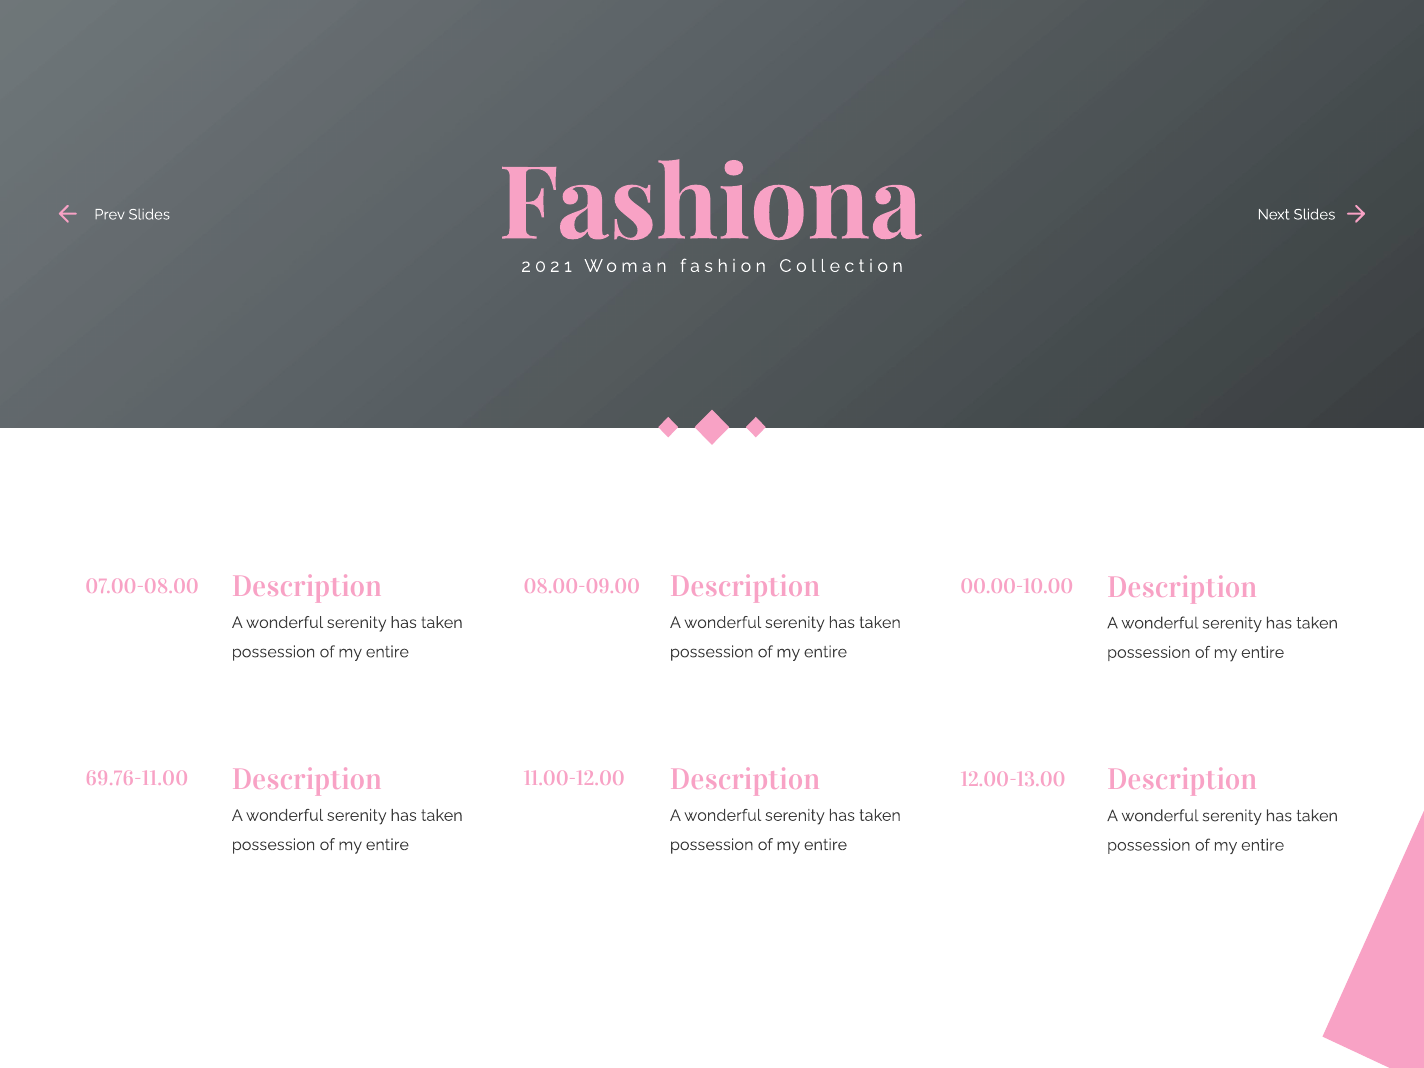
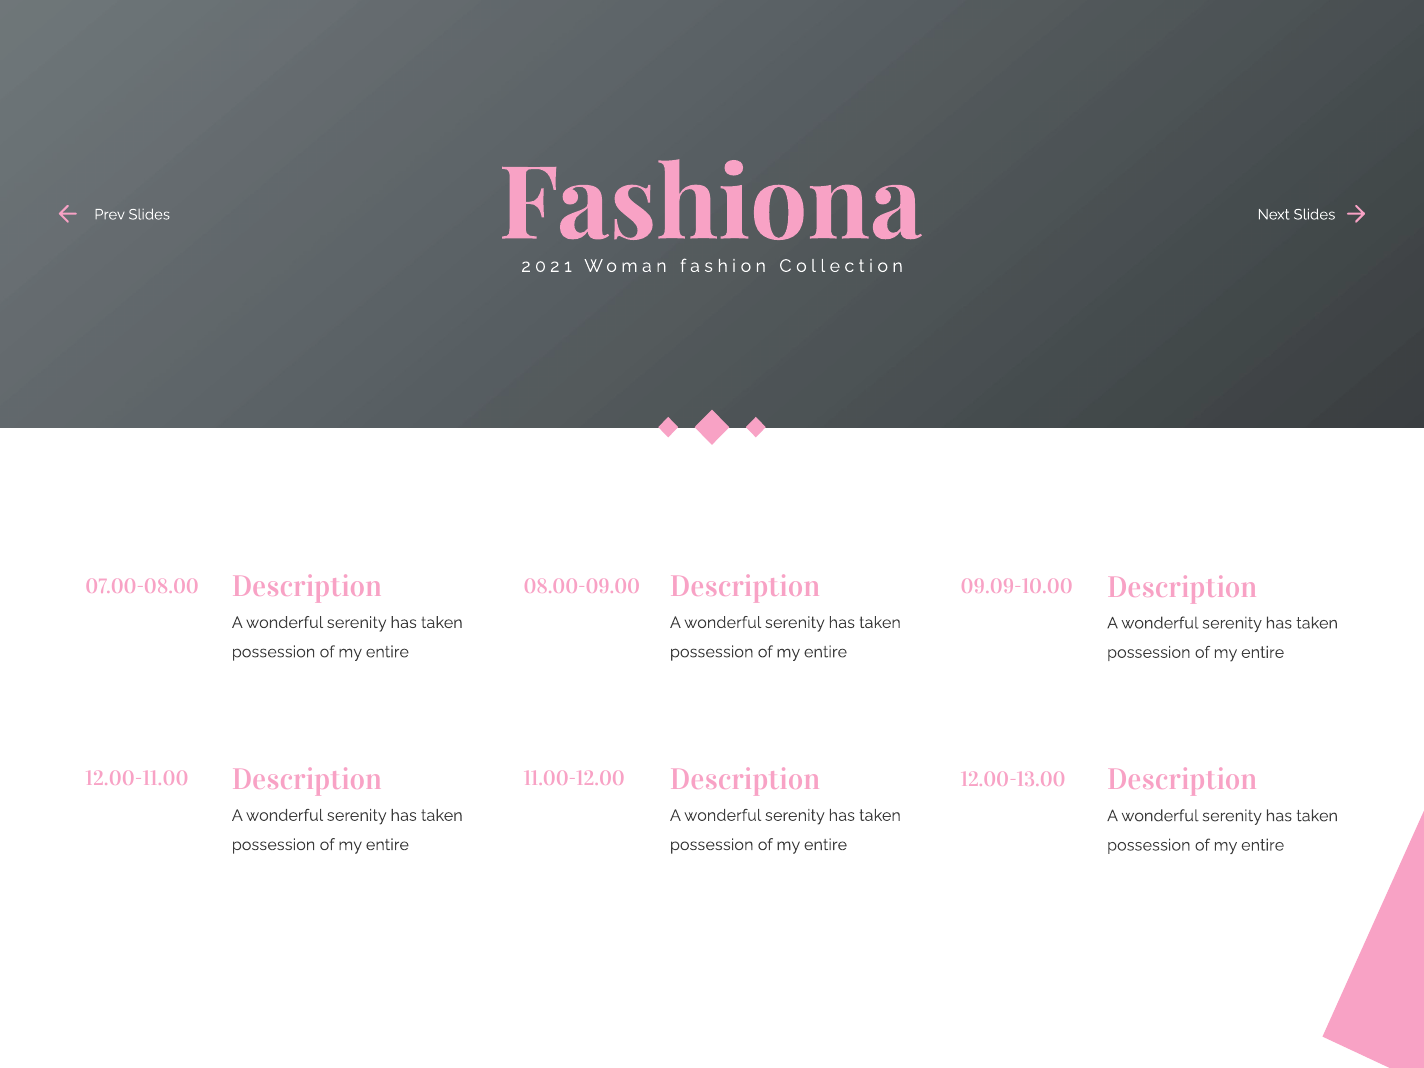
00.00-10.00: 00.00-10.00 -> 09.09-10.00 (1017, 587)
69.76-11.00: 69.76-11.00 -> 12.00-11.00 (137, 779)
